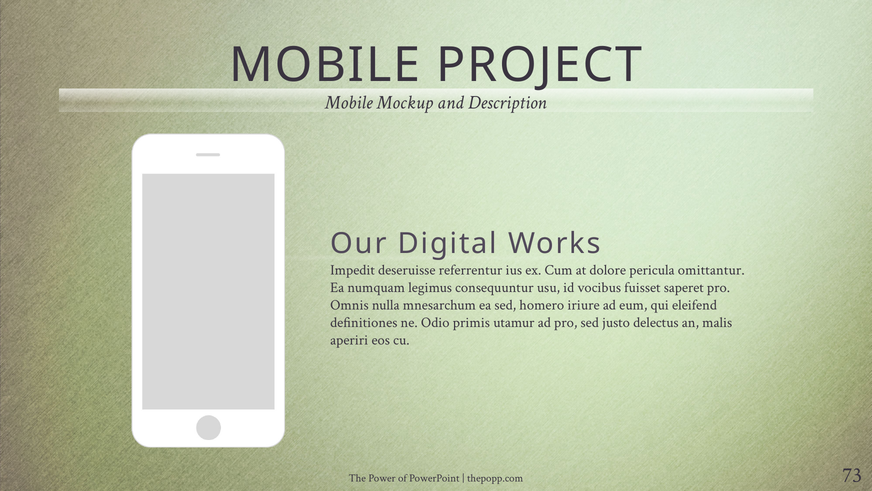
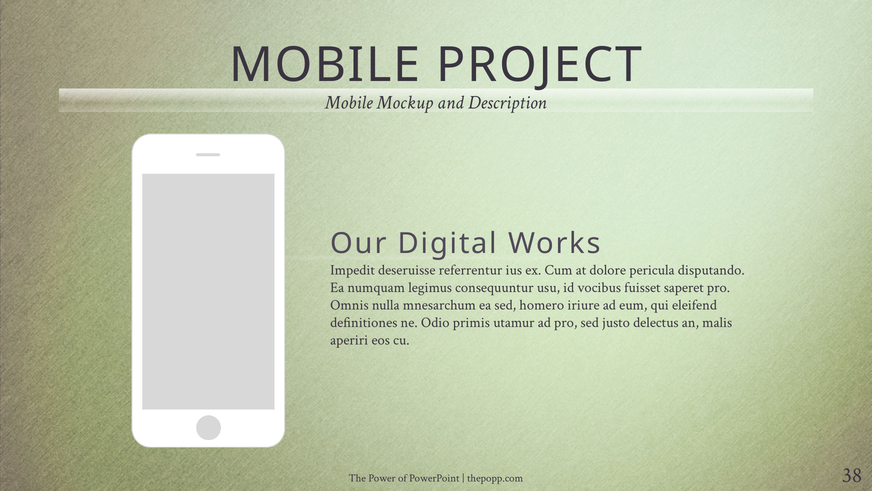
omittantur: omittantur -> disputando (711, 270)
73: 73 -> 38 (852, 475)
